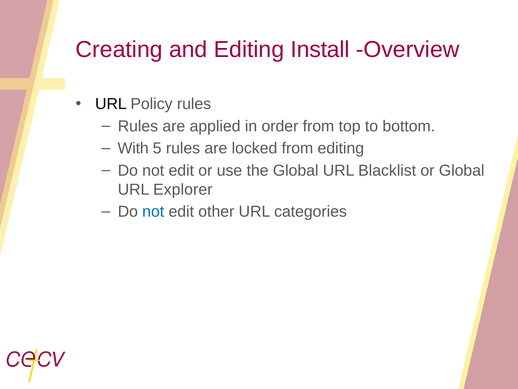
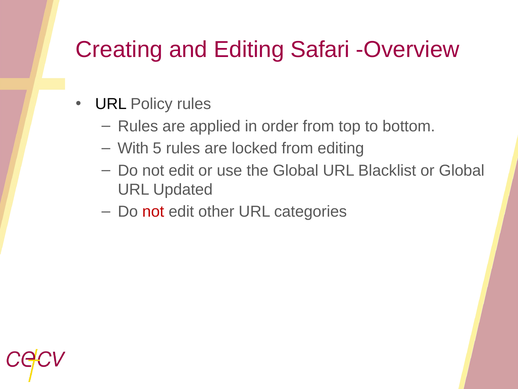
Install: Install -> Safari (320, 50)
Explorer: Explorer -> Updated (183, 189)
not colour: blue -> red (153, 211)
